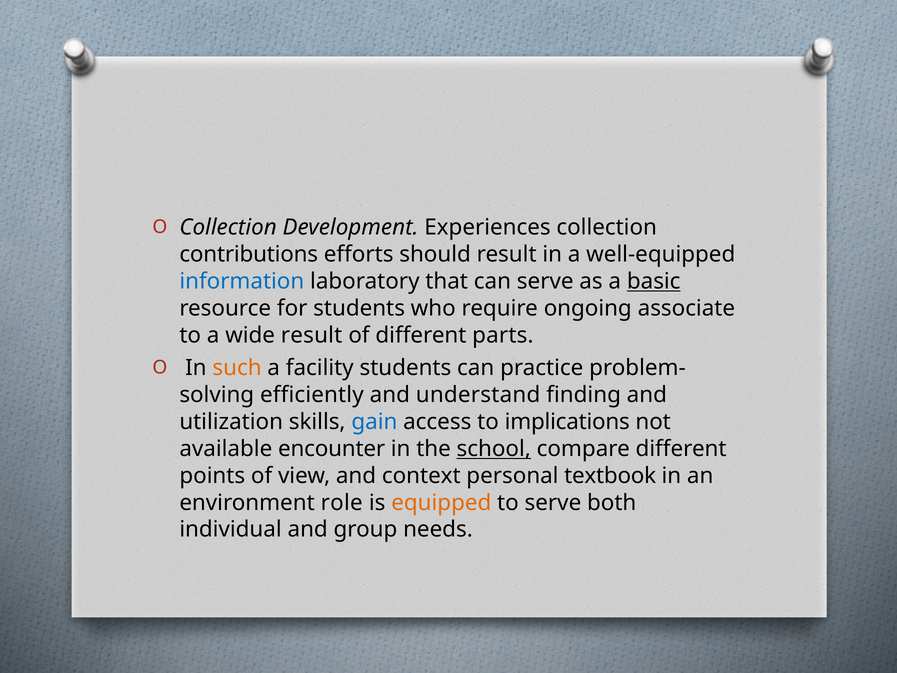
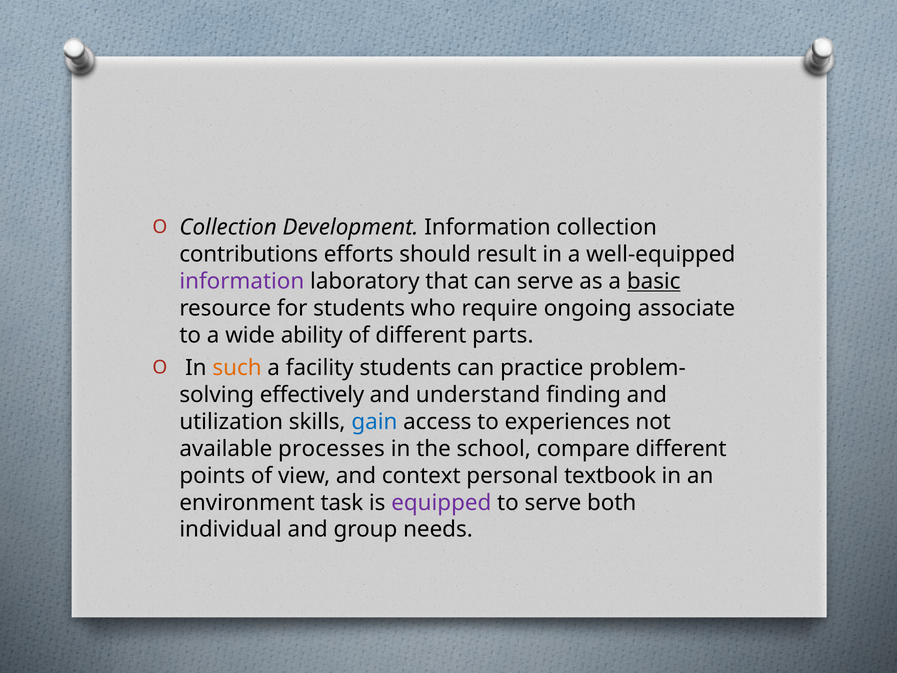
Development Experiences: Experiences -> Information (487, 227)
information colour: blue -> purple (242, 281)
wide result: result -> ability (312, 335)
efficiently: efficiently -> effectively (312, 395)
implications: implications -> experiences (567, 422)
encounter: encounter -> processes (331, 449)
school underline: present -> none (494, 449)
role: role -> task (342, 502)
equipped colour: orange -> purple (441, 502)
